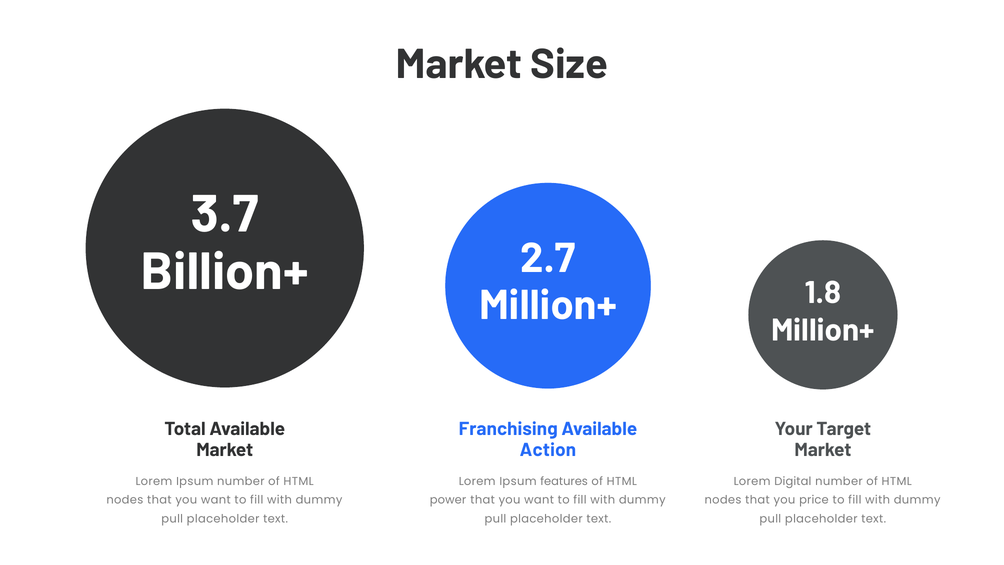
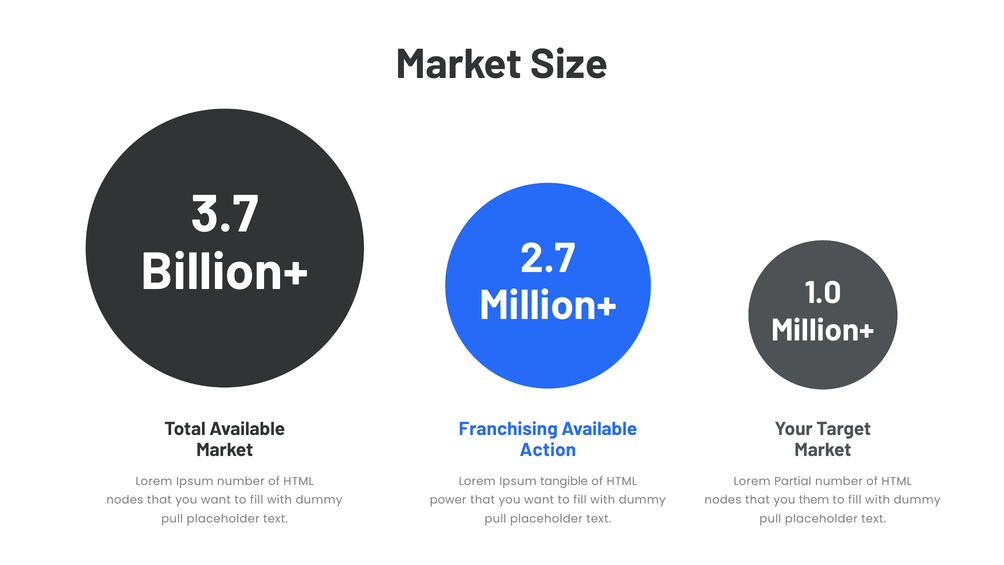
1.8: 1.8 -> 1.0 (823, 293)
features: features -> tangible (564, 481)
Digital: Digital -> Partial (793, 481)
price: price -> them (814, 500)
